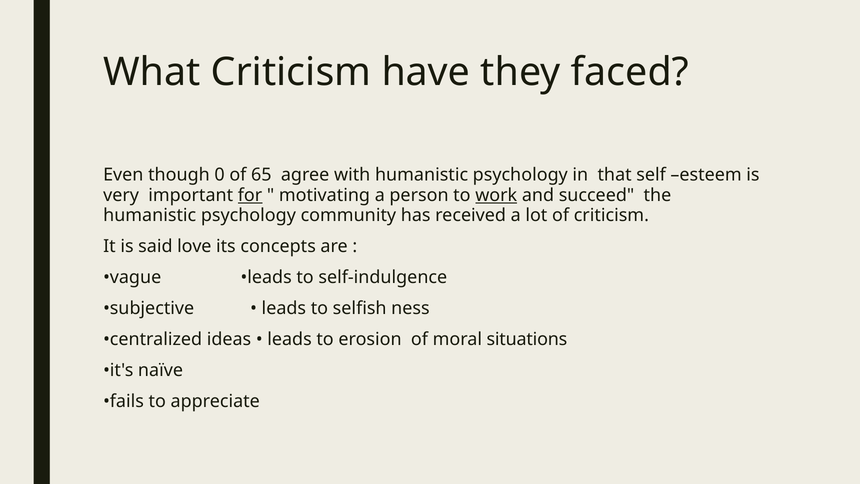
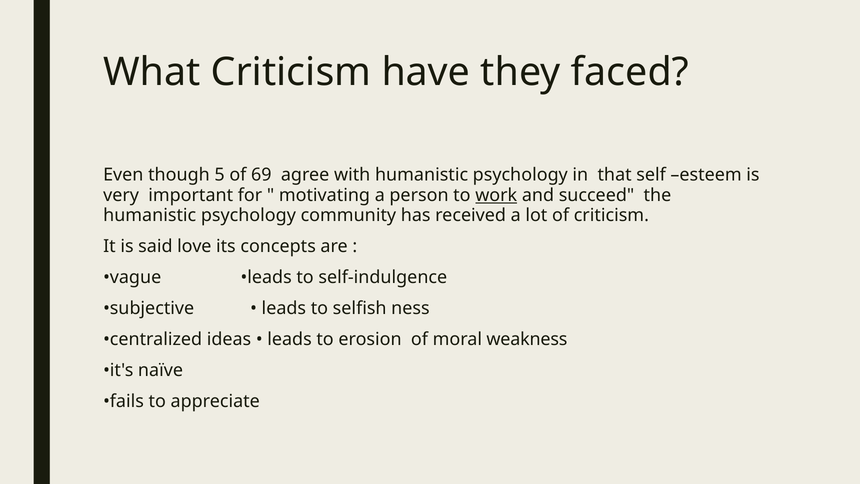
0: 0 -> 5 (220, 175)
65: 65 -> 69 (261, 175)
for underline: present -> none (250, 195)
situations: situations -> weakness (527, 339)
